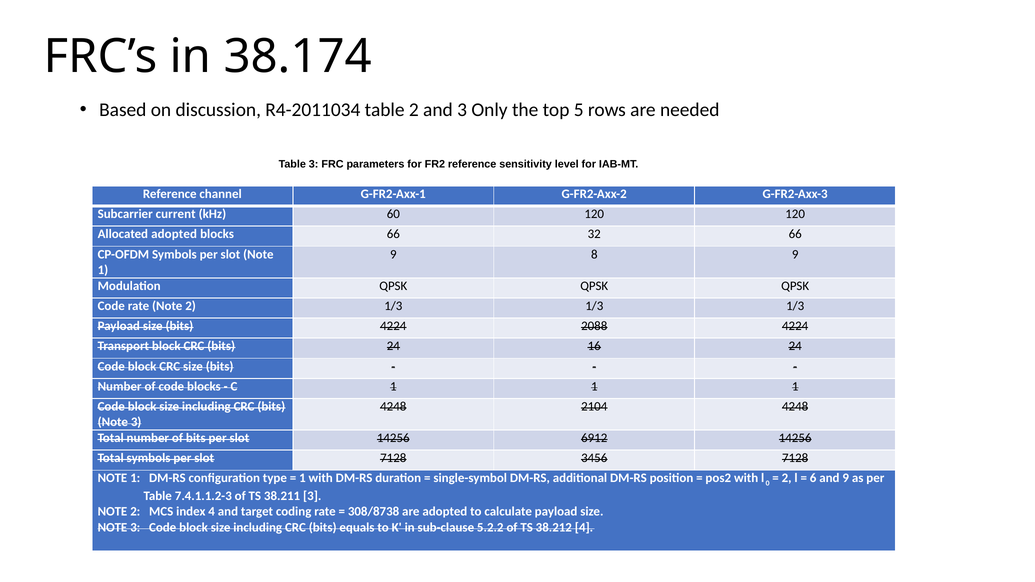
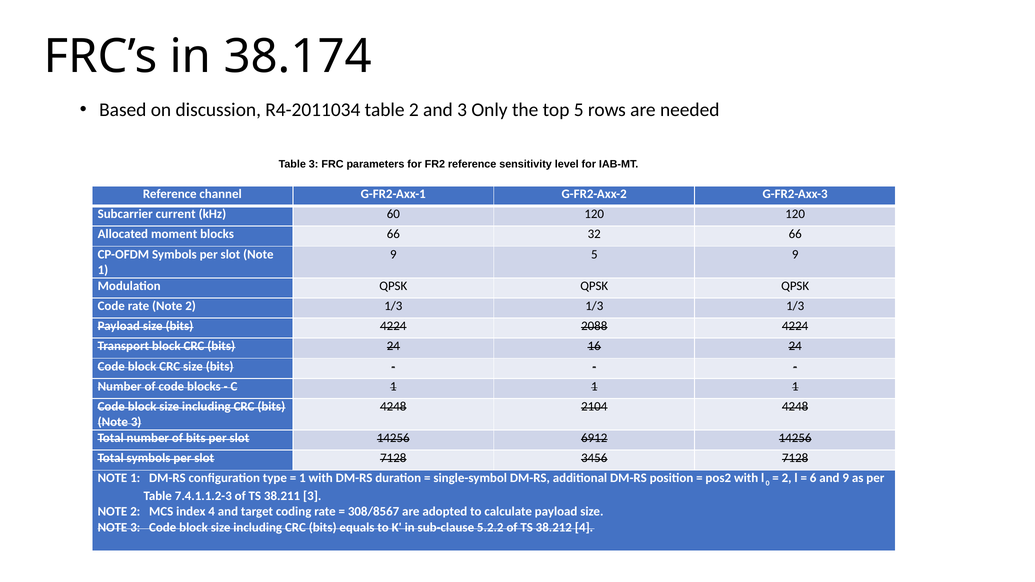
Allocated adopted: adopted -> moment (174, 234)
9 8: 8 -> 5 (594, 254)
308/8738: 308/8738 -> 308/8567 (374, 512)
